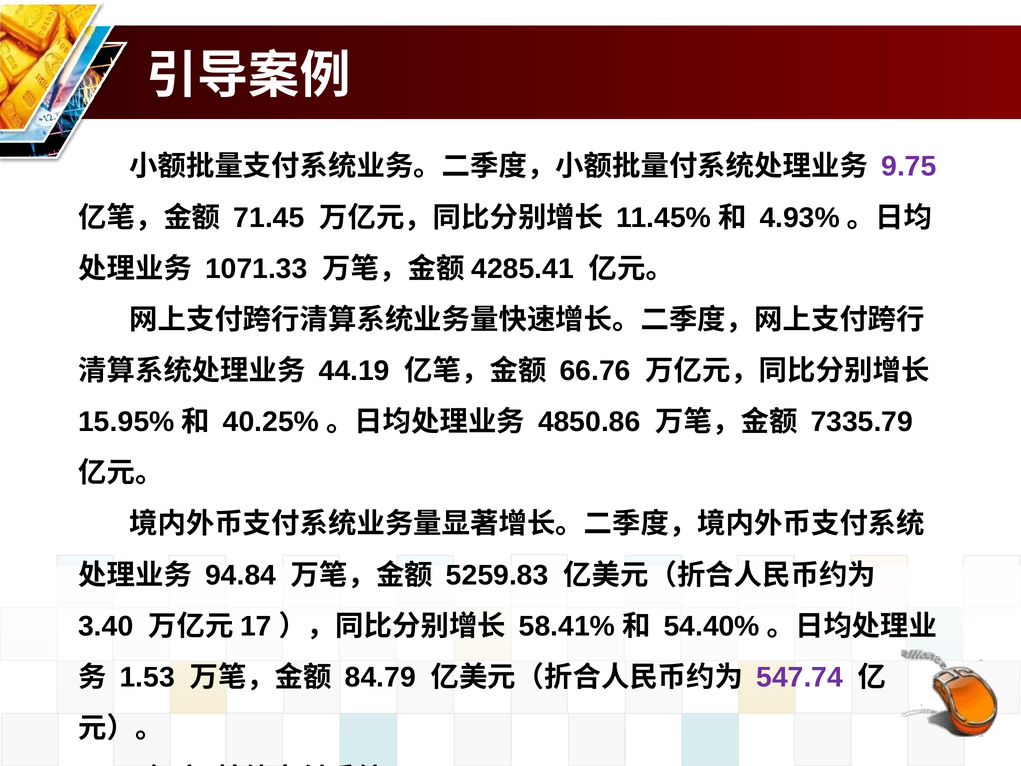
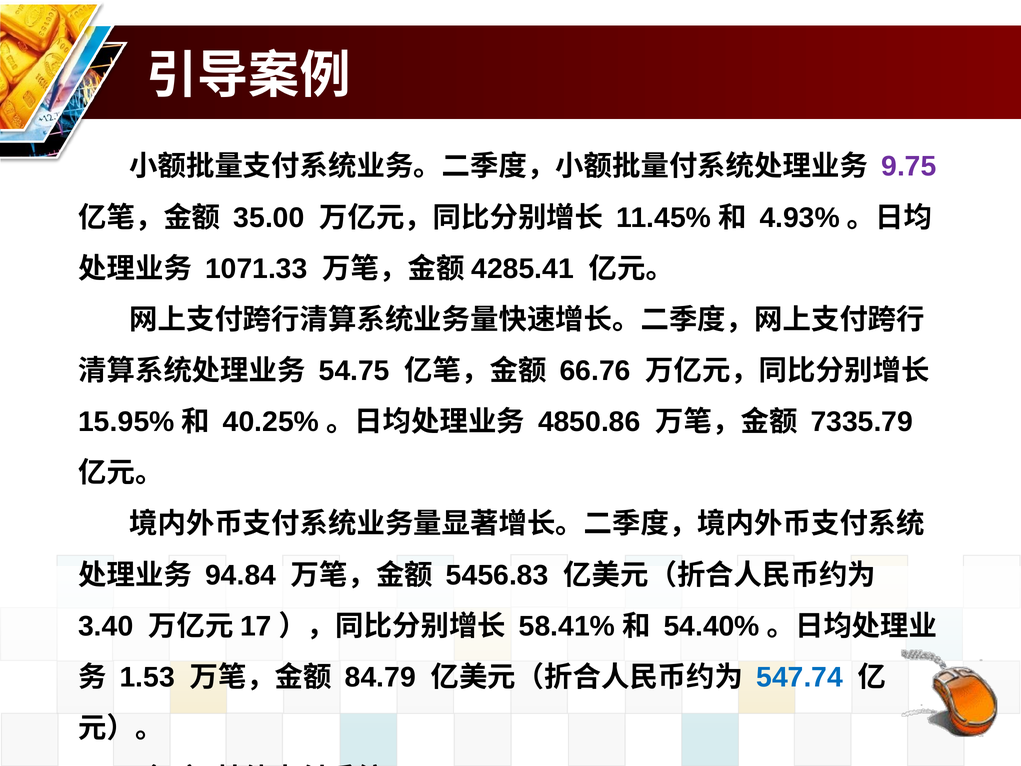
71.45: 71.45 -> 35.00 (269, 218)
44.19: 44.19 -> 54.75 (354, 371)
5259.83: 5259.83 -> 5456.83 (497, 575)
547.74 colour: purple -> blue (800, 677)
